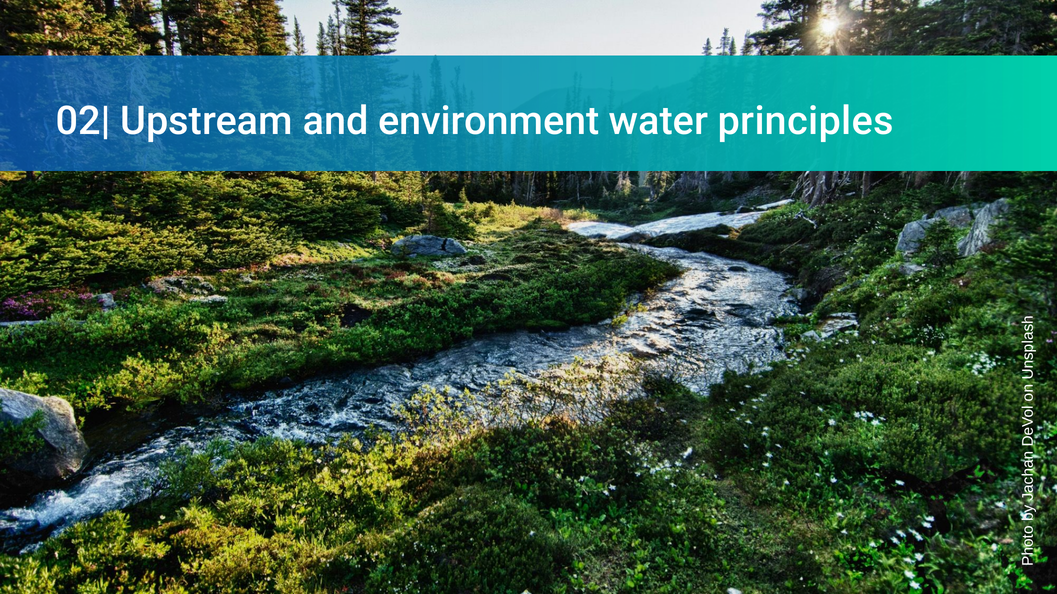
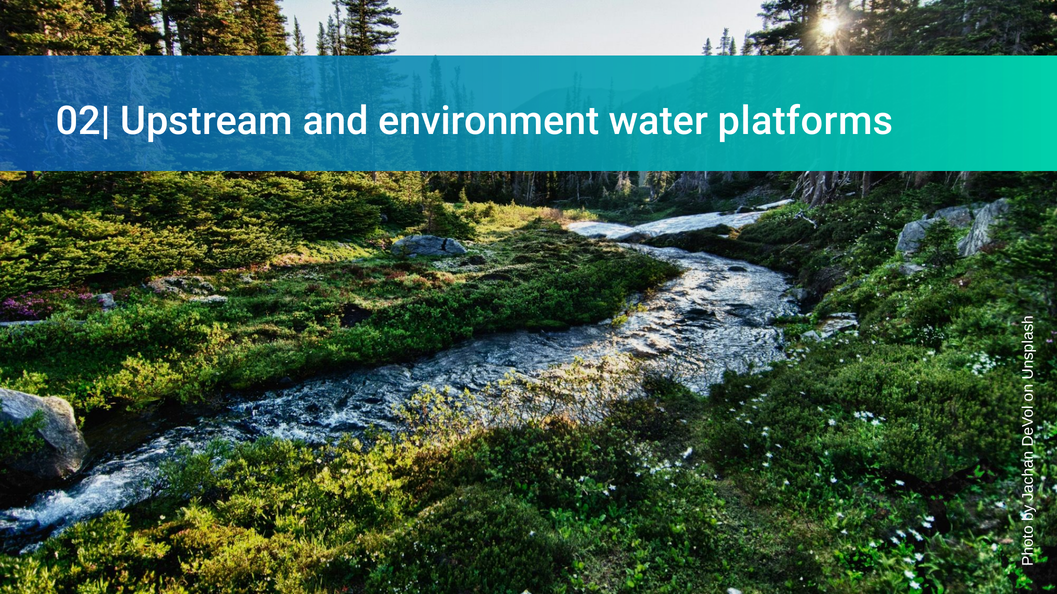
principles: principles -> platforms (806, 121)
